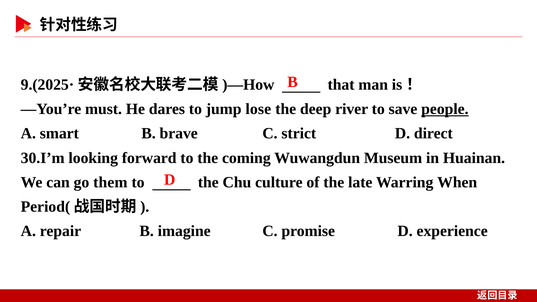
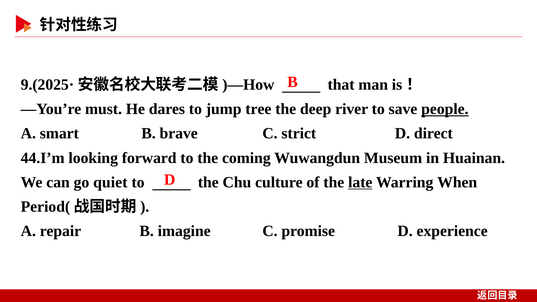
lose: lose -> tree (258, 109)
30.I’m: 30.I’m -> 44.I’m (43, 158)
them: them -> quiet (110, 182)
late underline: none -> present (360, 182)
